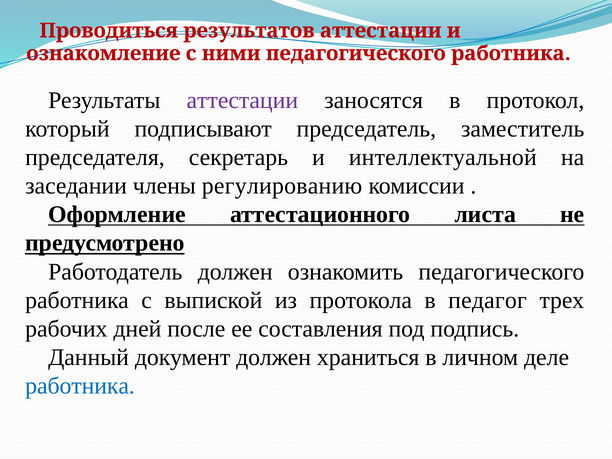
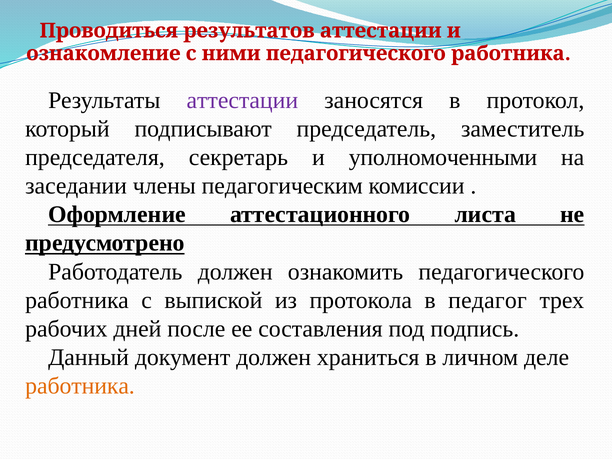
интеллектуальной: интеллектуальной -> уполномоченными (443, 157)
регулированию: регулированию -> педагогическим (282, 186)
работника colour: blue -> orange (80, 386)
